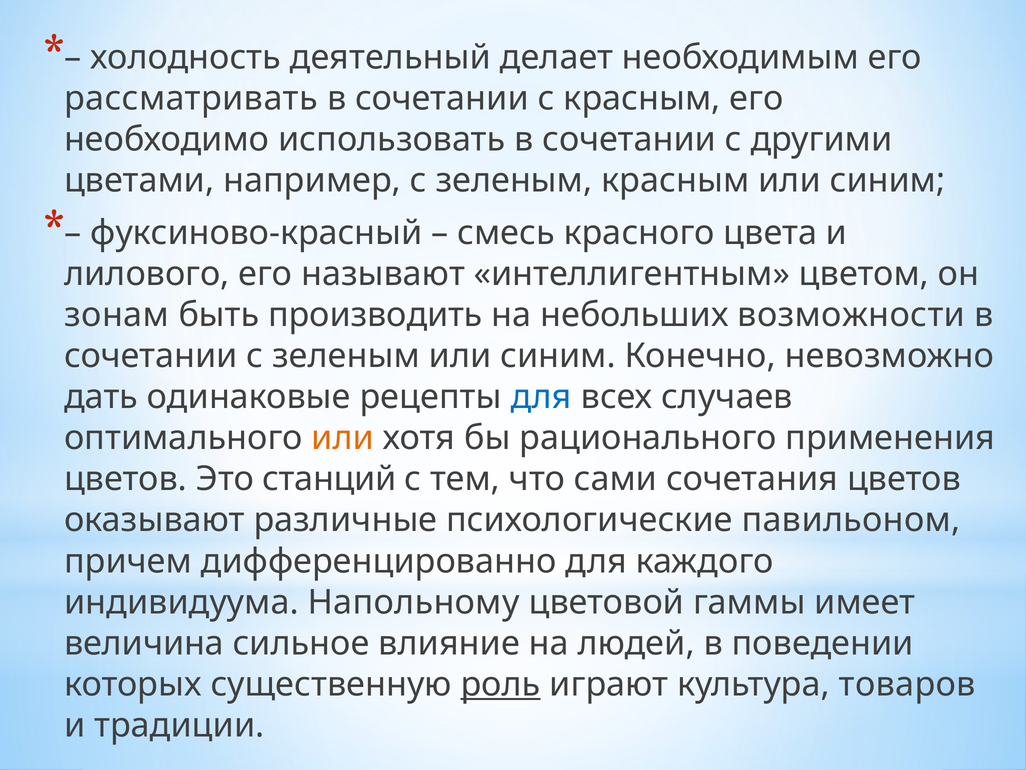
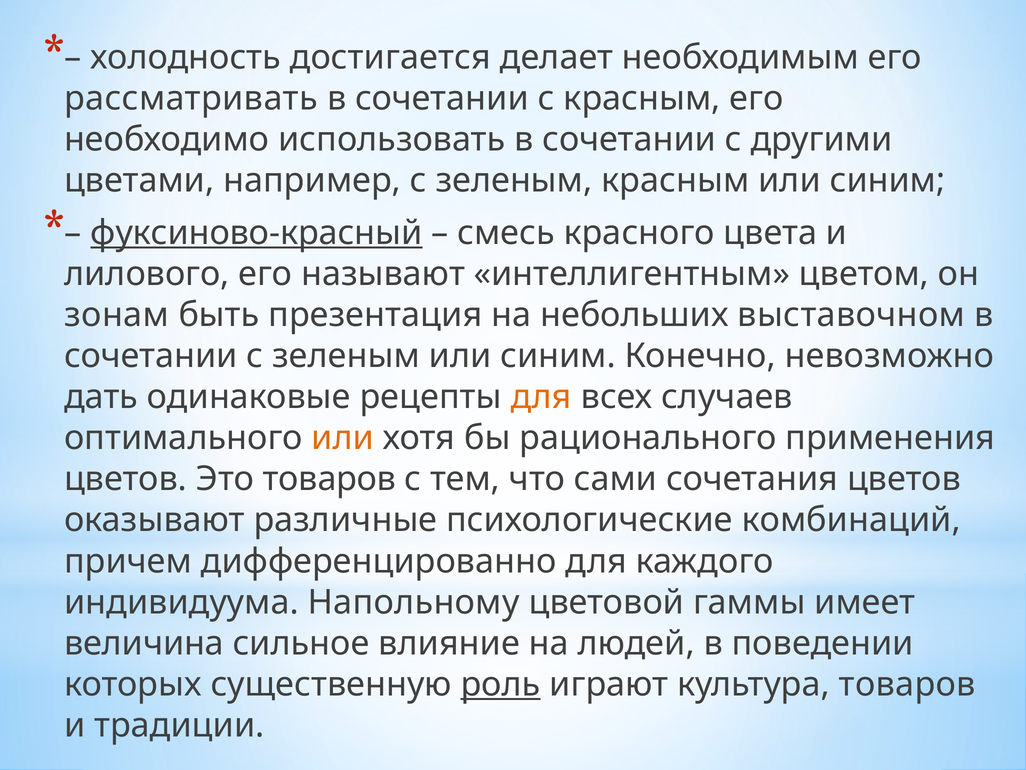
деятельный: деятельный -> достигается (390, 57)
фуксиново-красный underline: none -> present (256, 233)
производить: производить -> презентация (375, 315)
возможности: возможности -> выставочном (851, 315)
для colour: blue -> orange (541, 397)
Это станций: станций -> товаров (329, 479)
павильоном: павильоном -> комбинаций (851, 520)
